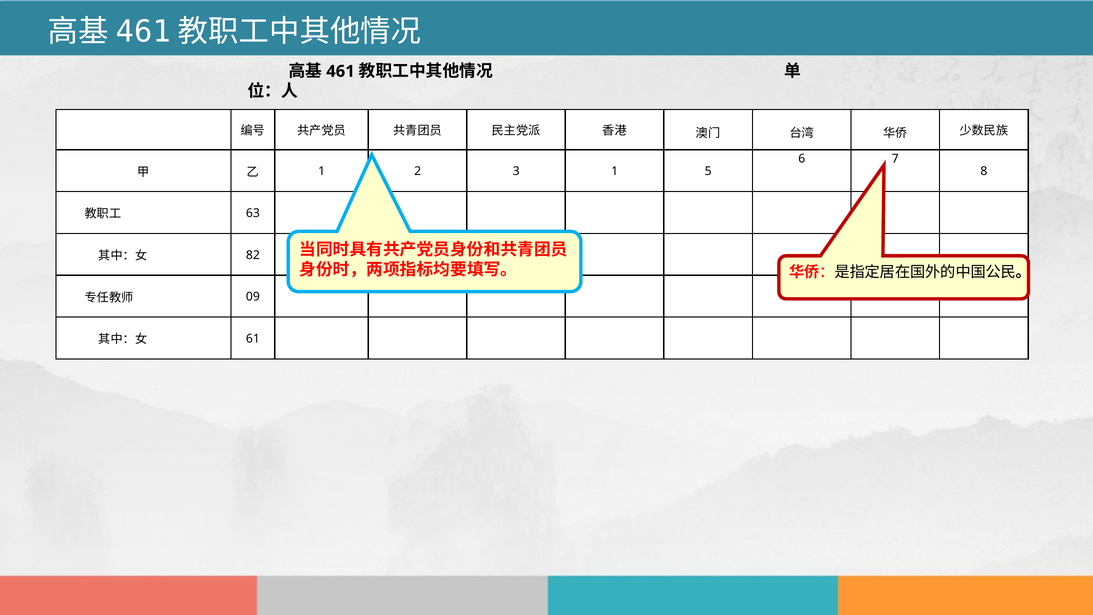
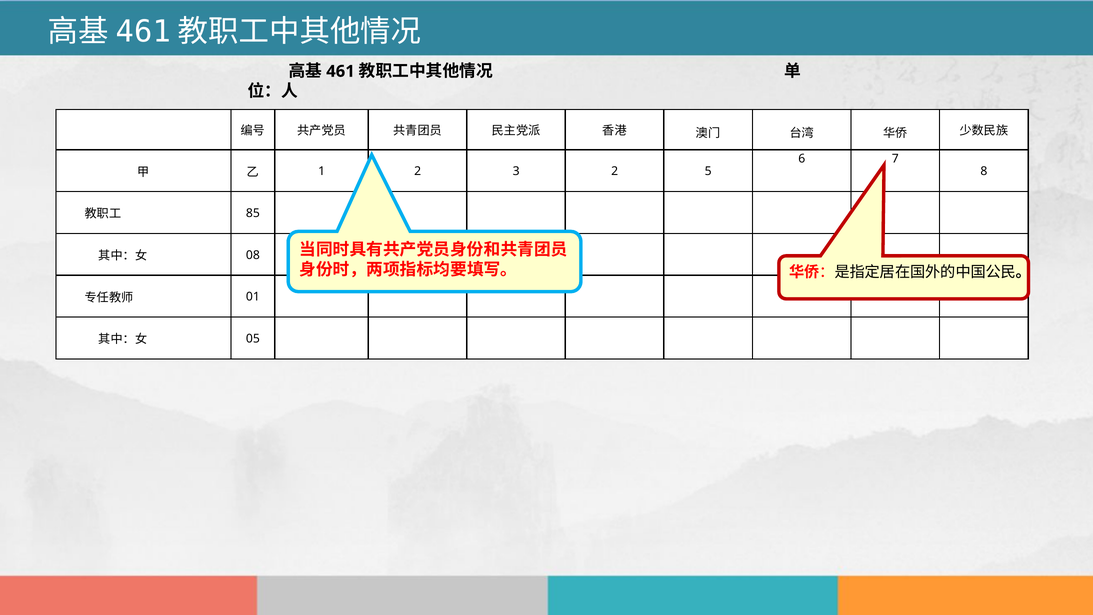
1: 1 -> 2 (615, 171)
63: 63 -> 85 (253, 213)
82: 82 -> 08 (253, 255)
09: 09 -> 01 (253, 297)
61: 61 -> 05 (253, 339)
